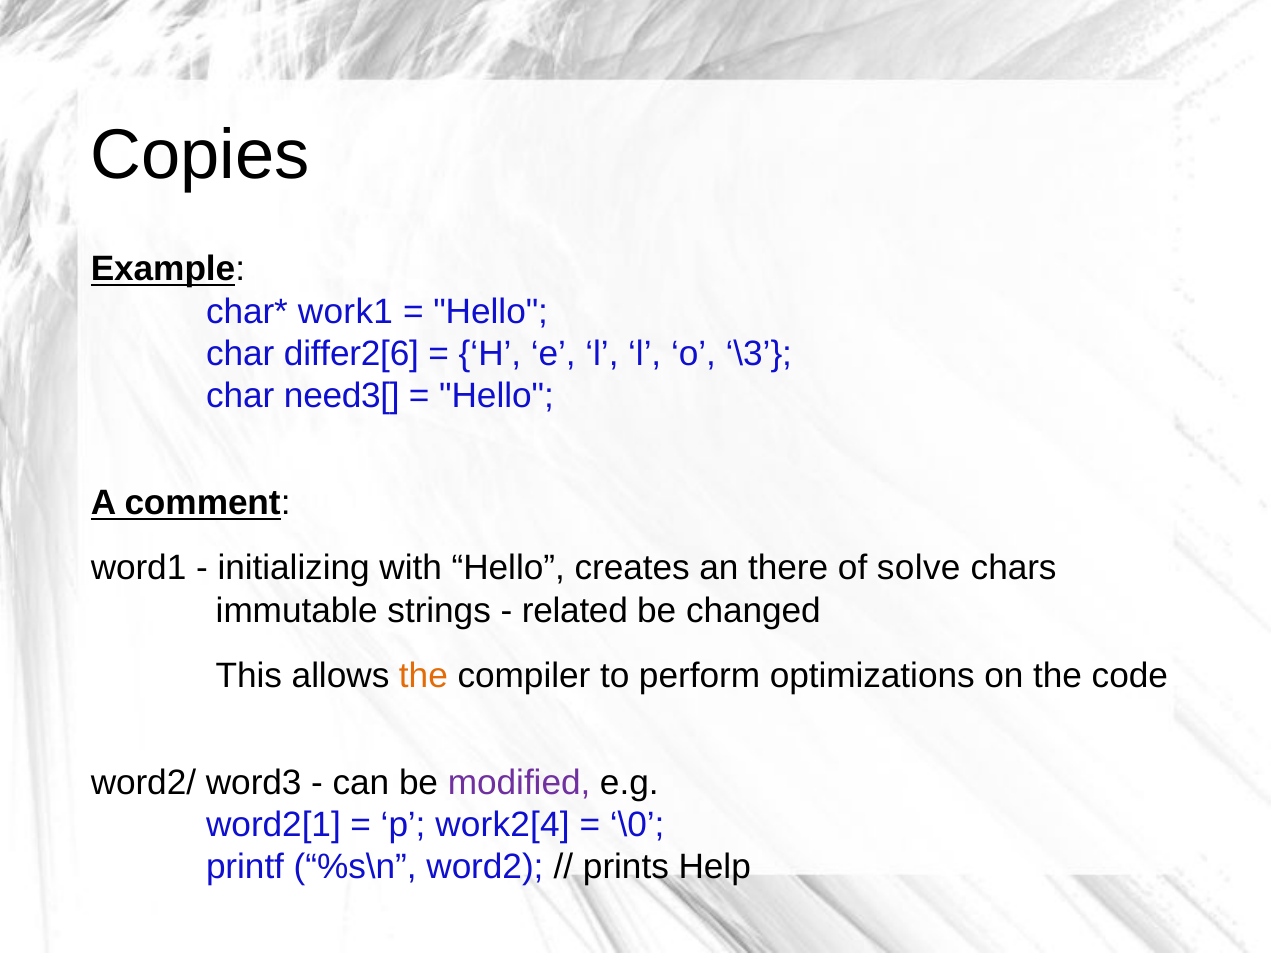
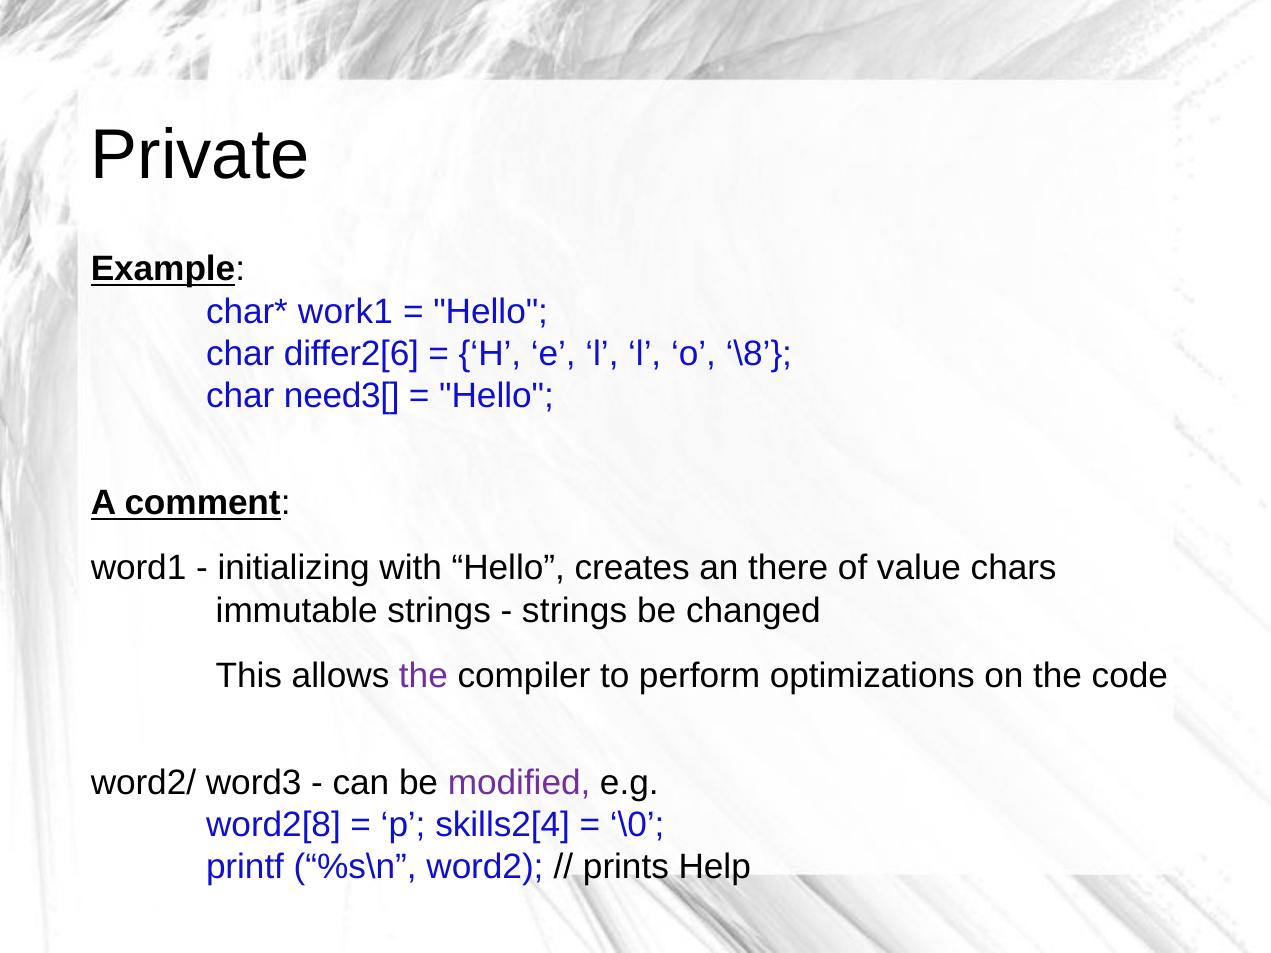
Copies: Copies -> Private (200, 156)
\3: \3 -> \8 (759, 354)
solve: solve -> value (919, 568)
related: related -> strings (575, 611)
the colour: orange -> purple (423, 675)
word2[1: word2[1 -> word2[8 (273, 825)
work2[4: work2[4 -> skills2[4 (503, 825)
